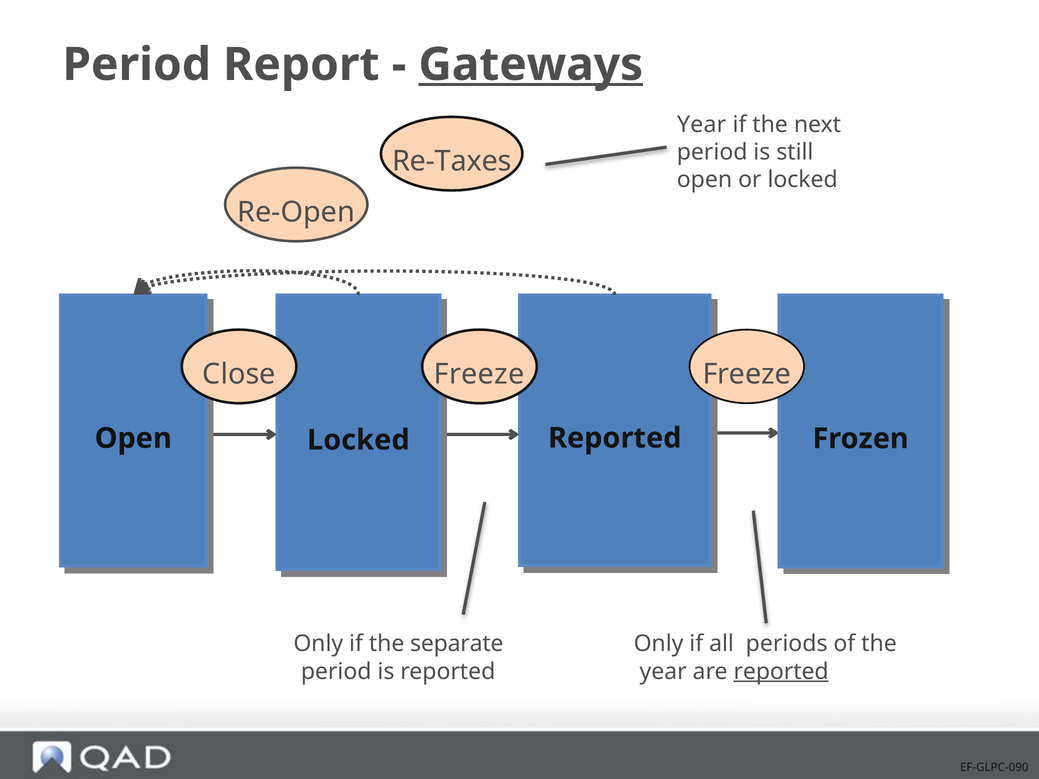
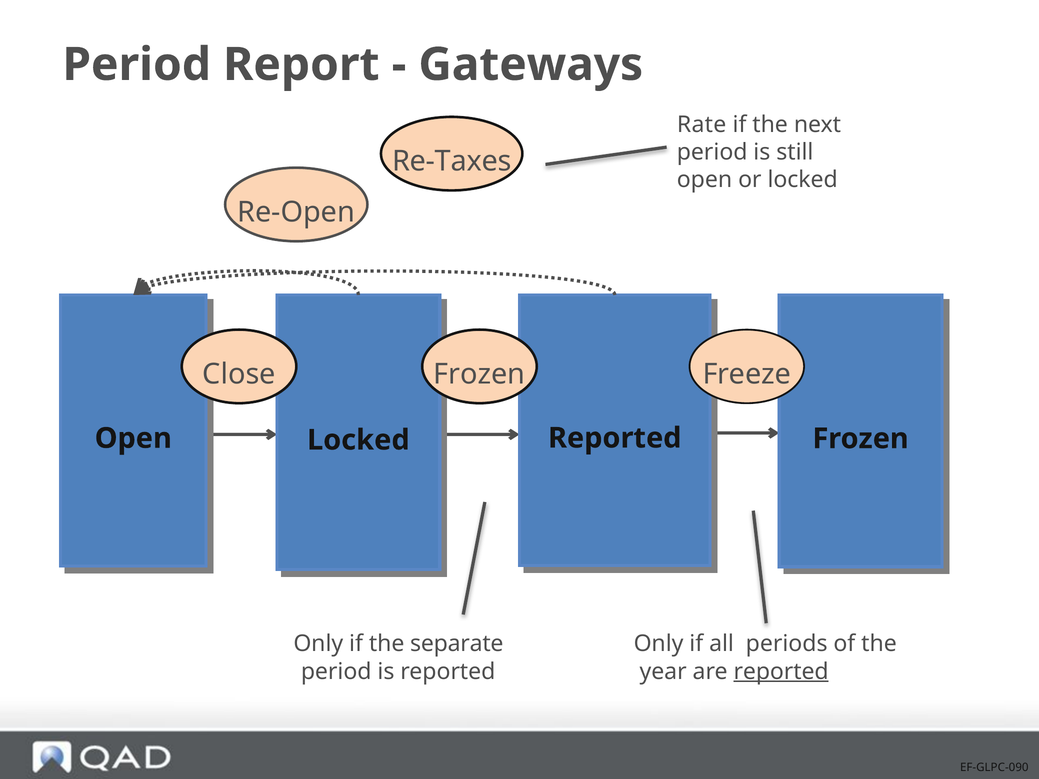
Gateways underline: present -> none (531, 65)
Year: Year -> Rate (702, 124)
Close Freeze: Freeze -> Frozen (479, 374)
